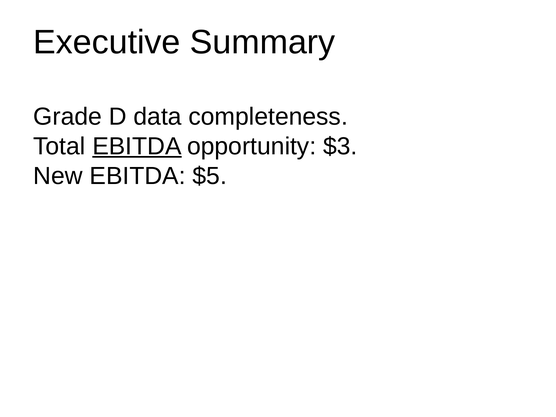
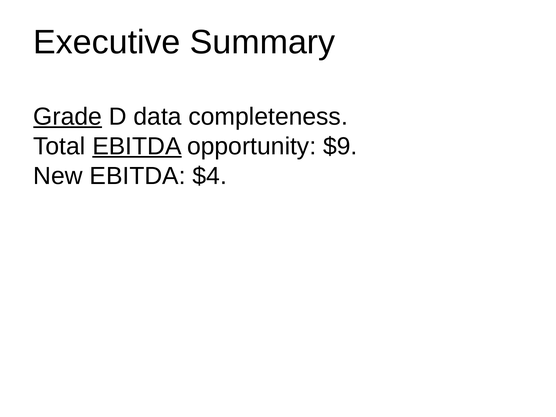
Grade underline: none -> present (68, 117)
$3: $3 -> $9 (340, 146)
$5: $5 -> $4 (210, 176)
